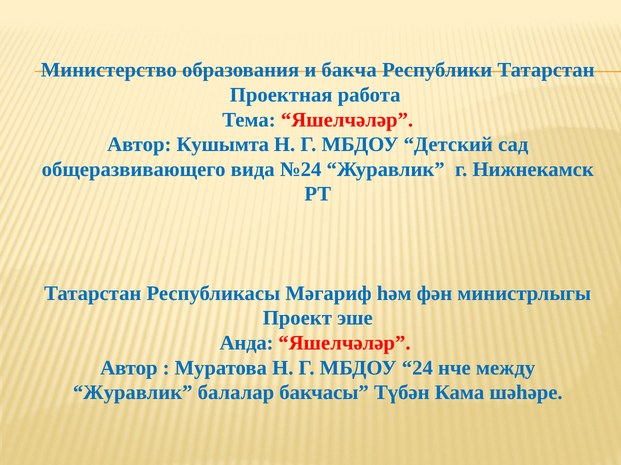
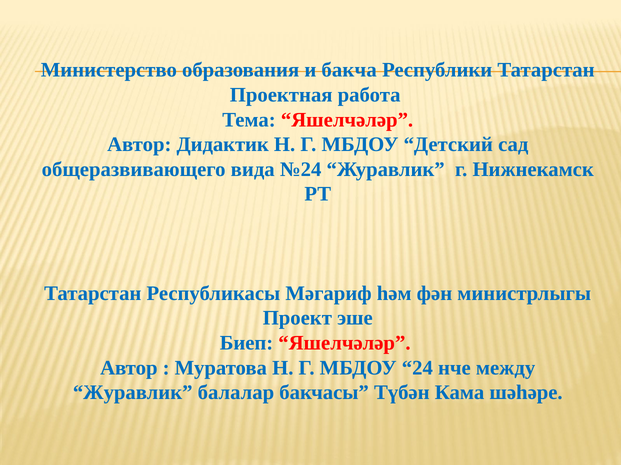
Кушымта: Кушымта -> Дидактик (223, 145)
Анда: Анда -> Биеп (246, 344)
